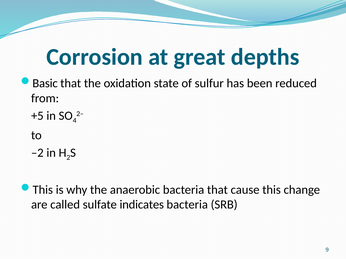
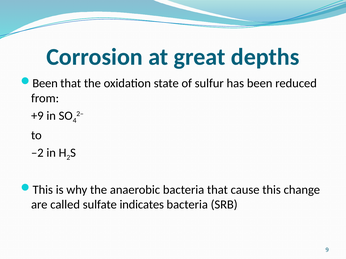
Basic: Basic -> Been (45, 83)
+5: +5 -> +9 (37, 116)
